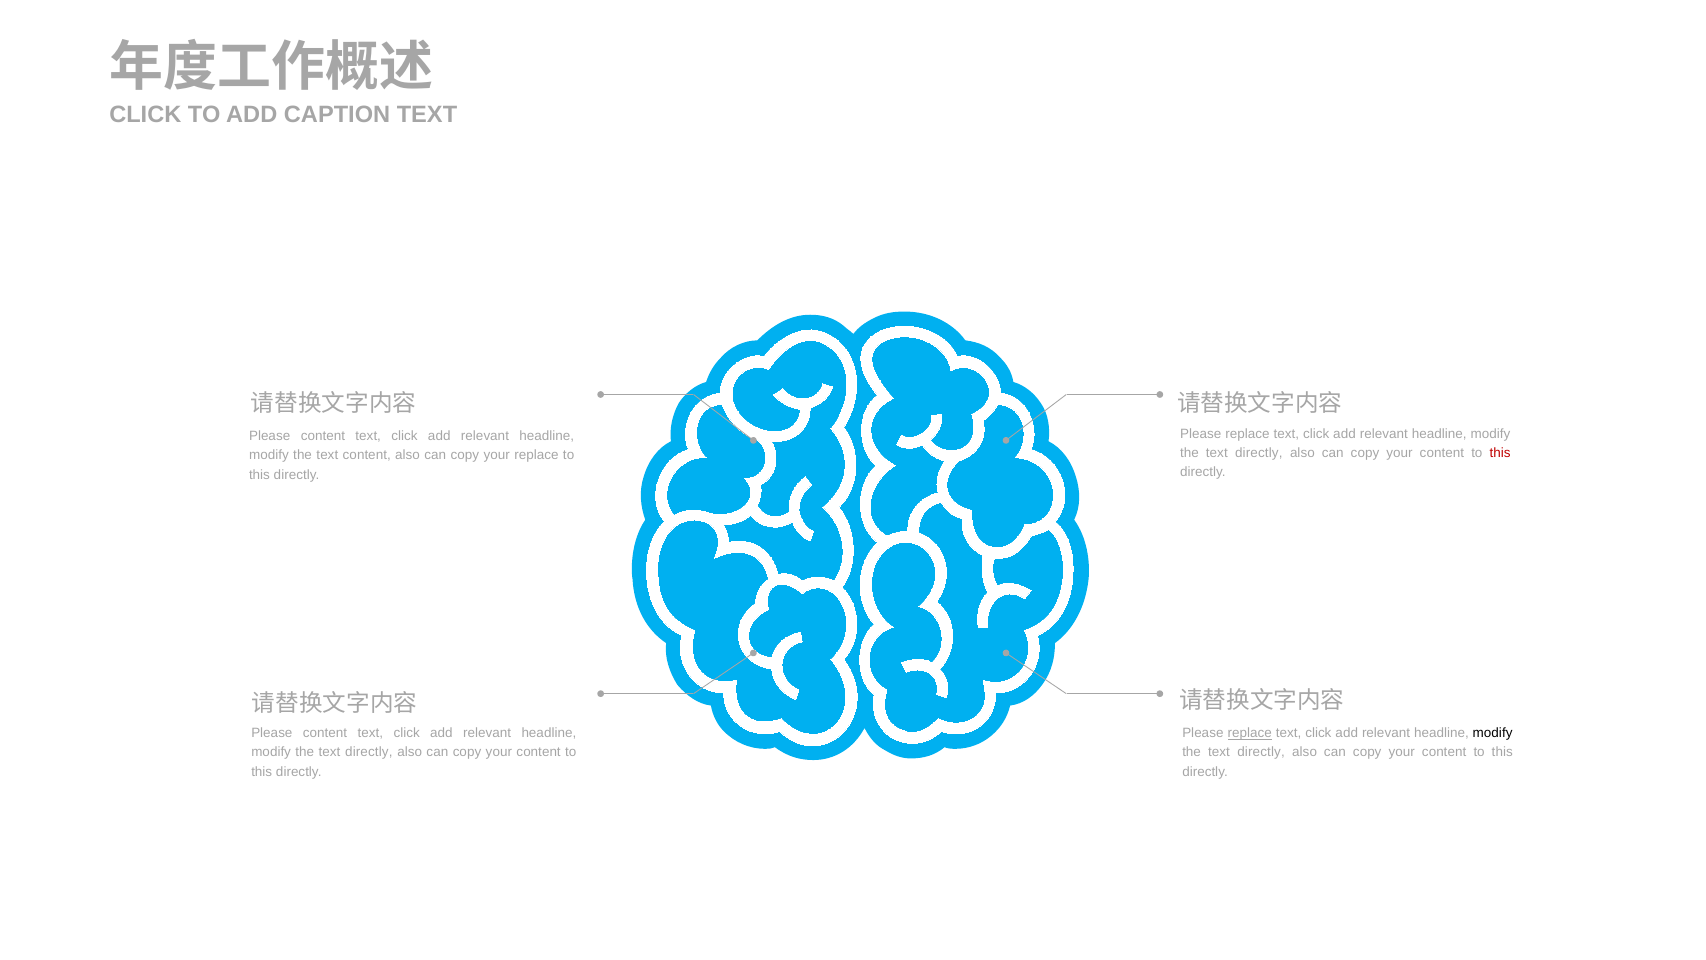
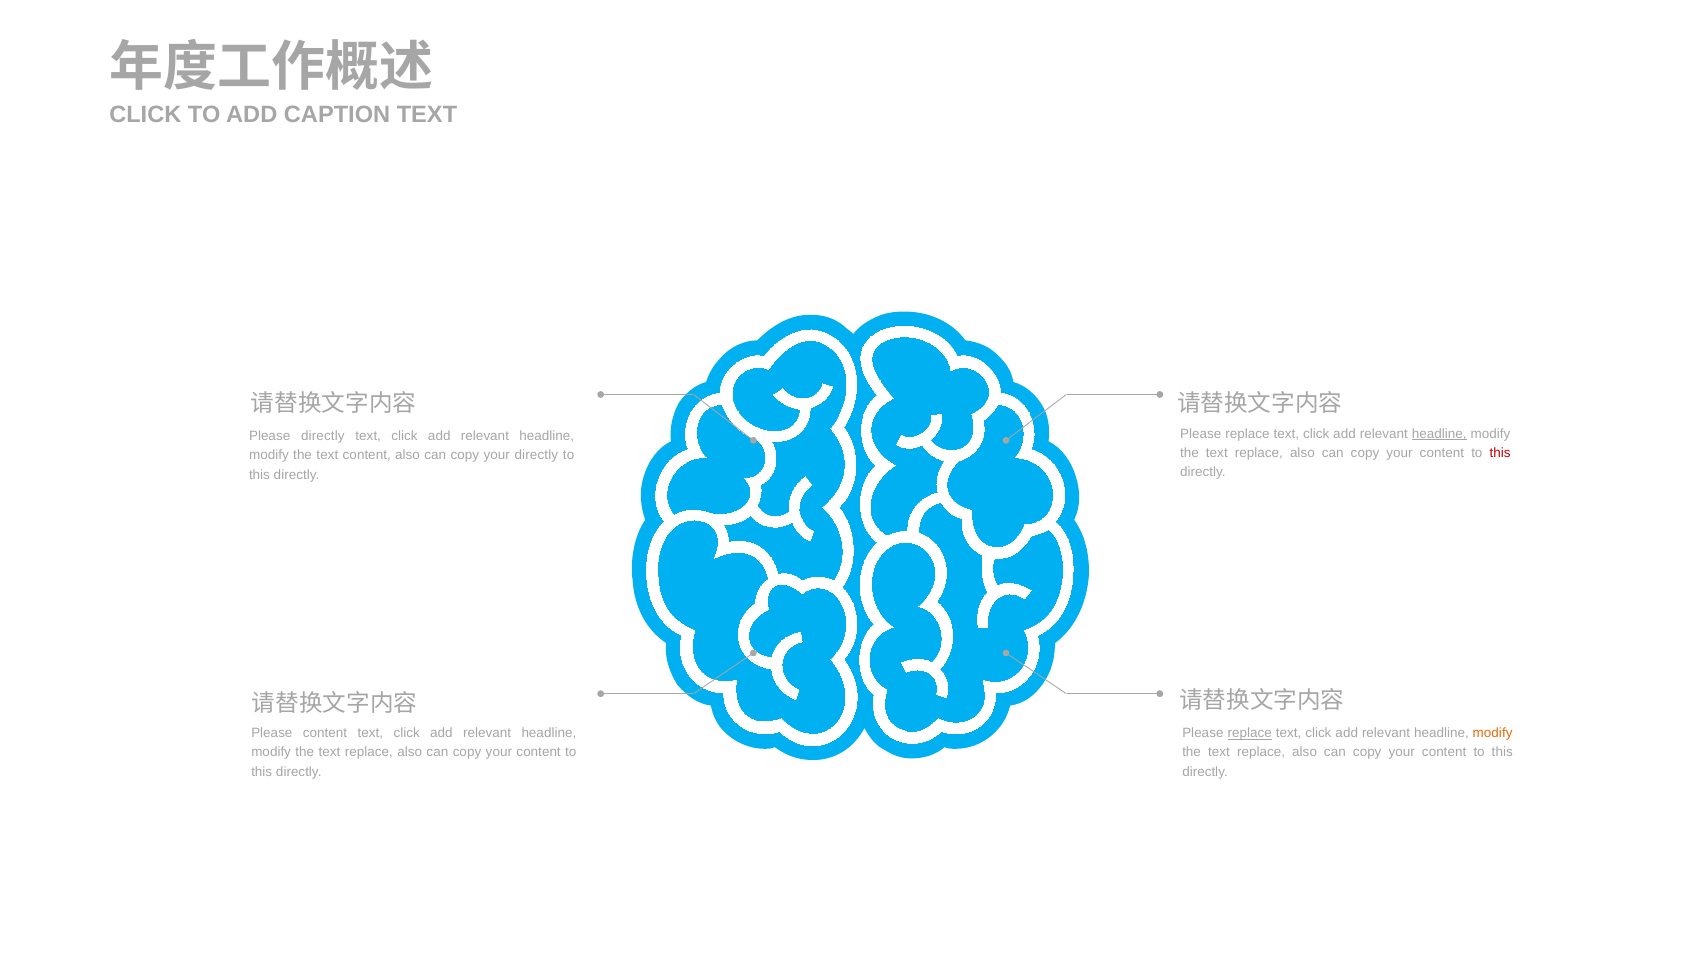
headline underline: none -> present (1439, 434)
content: content -> directly (323, 436)
directly: directly -> replace (1259, 453)
your replace: replace -> directly (536, 455)
modify colour: black -> orange (1493, 733)
directly: directly -> replace (369, 752)
directly: directly -> replace (1261, 752)
